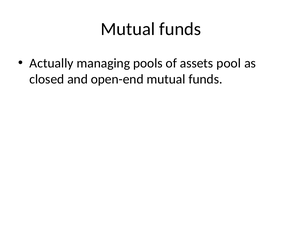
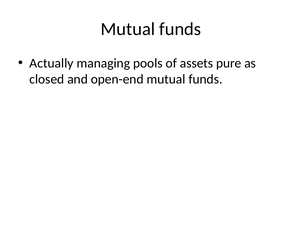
pool: pool -> pure (229, 63)
